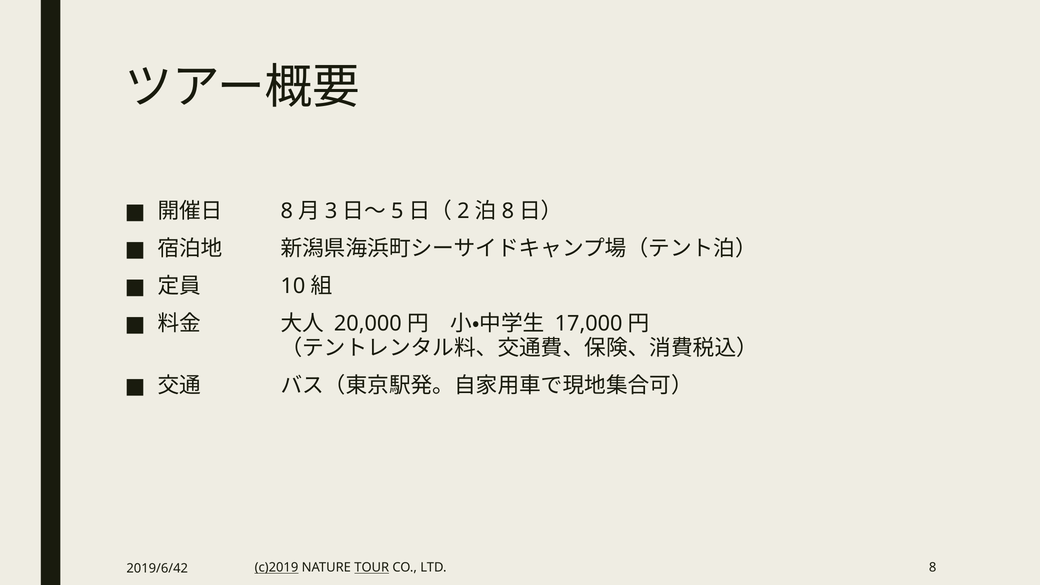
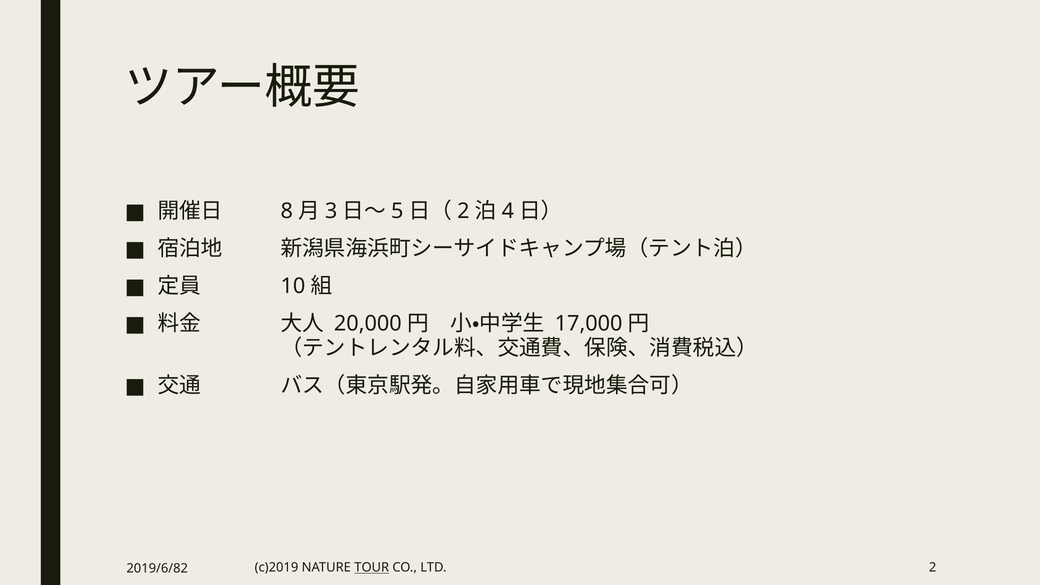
8: 8 -> 4 (508, 211)
c)2019 underline: present -> none (276, 568)
LTD 8: 8 -> 2 (933, 568)
2019/6/42: 2019/6/42 -> 2019/6/82 (157, 569)
